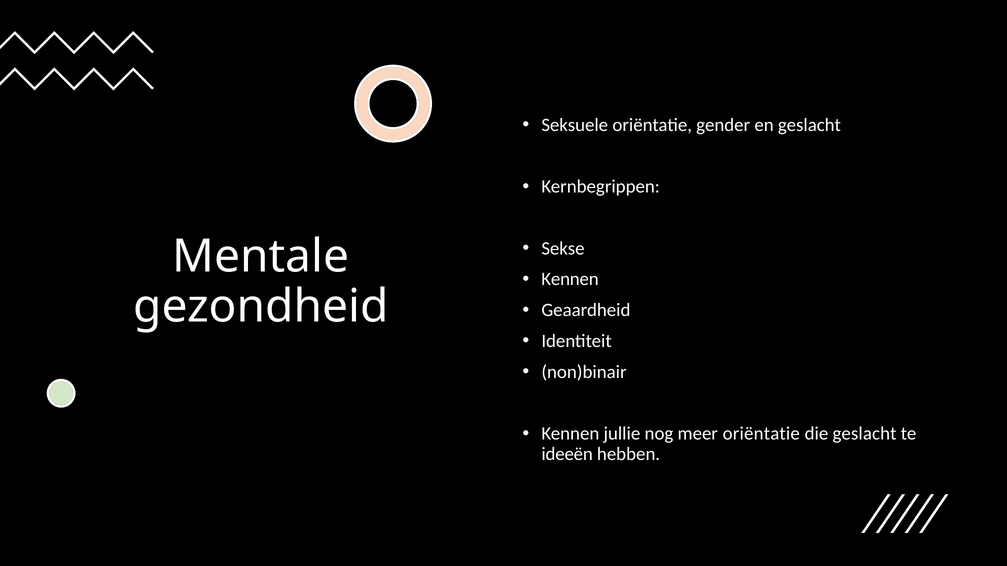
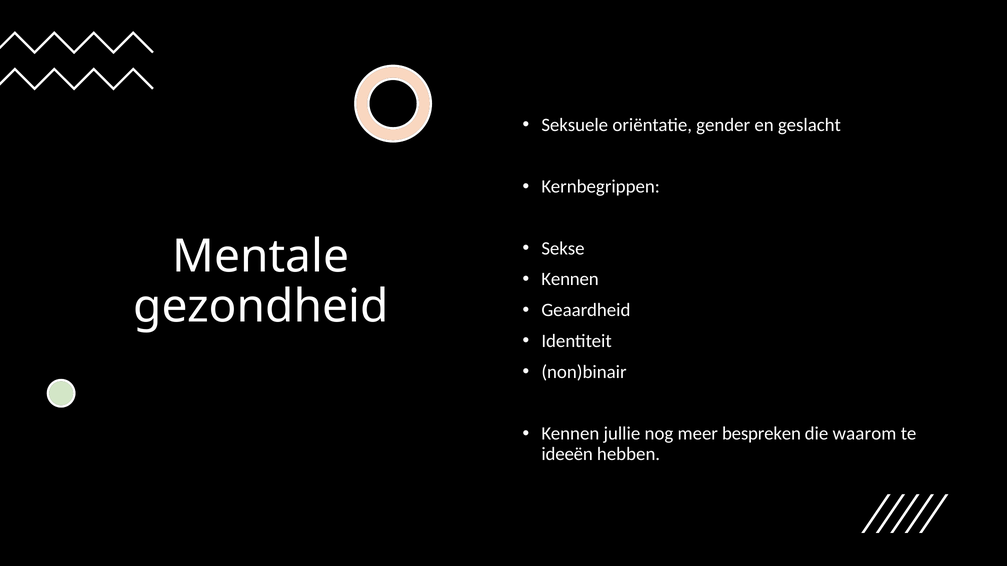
meer oriëntatie: oriëntatie -> bespreken (761, 434)
die geslacht: geslacht -> waarom (864, 434)
